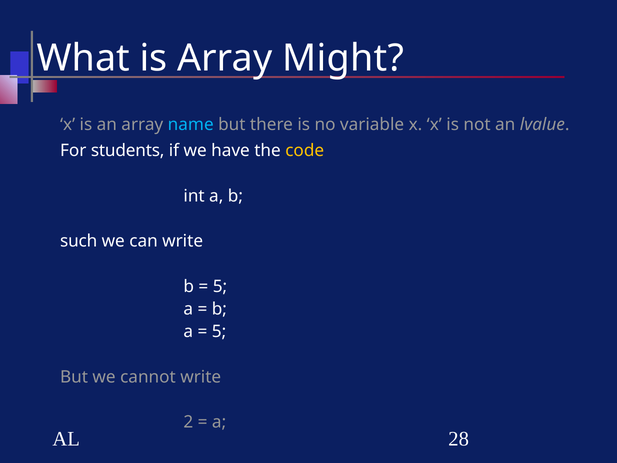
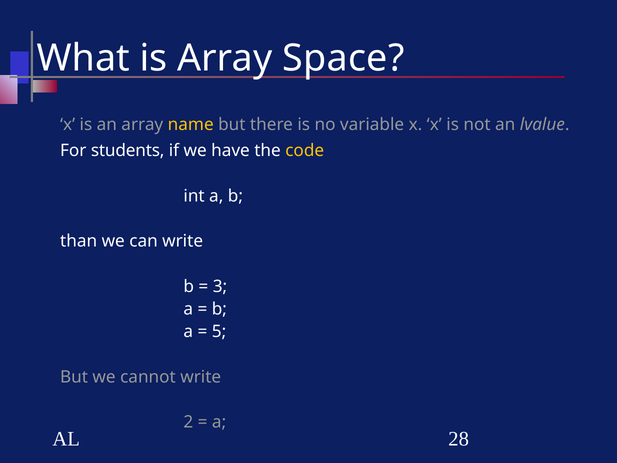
Might: Might -> Space (343, 58)
name colour: light blue -> yellow (191, 124)
such: such -> than (79, 241)
5: 5 -> 3 (220, 286)
